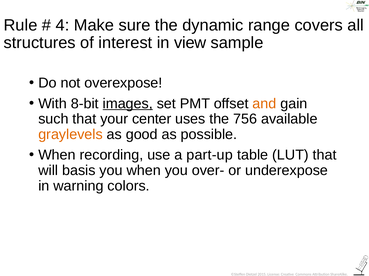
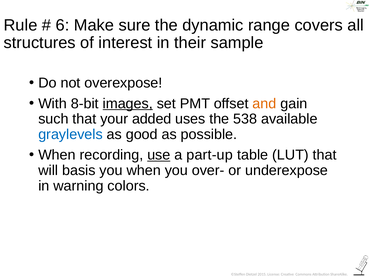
4: 4 -> 6 (62, 25)
view: view -> their (190, 43)
center: center -> added (152, 119)
756: 756 -> 538 (245, 119)
graylevels colour: orange -> blue (71, 135)
use underline: none -> present (159, 155)
